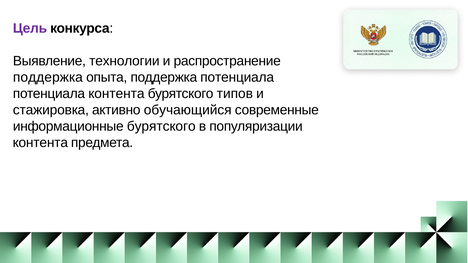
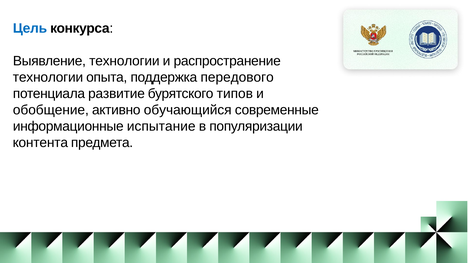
Цель colour: purple -> blue (30, 28)
поддержка: поддержка -> технологии (48, 77)
поддержка потенциала: потенциала -> передового (237, 77)
потенциала контента: контента -> развитие (116, 94)
стажировка: стажировка -> обобщение (51, 110)
информационные бурятского: бурятского -> испытание (161, 127)
